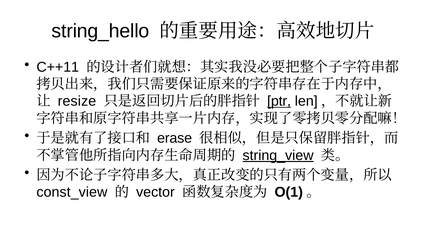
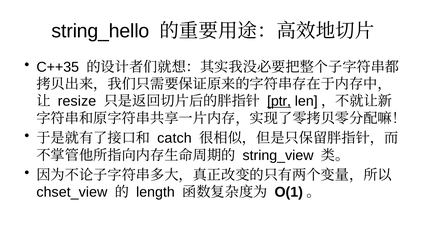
C++11: C++11 -> C++35 (58, 67)
erase: erase -> catch (174, 138)
string_view underline: present -> none (278, 155)
const_view: const_view -> chset_view (72, 192)
vector: vector -> length (155, 192)
